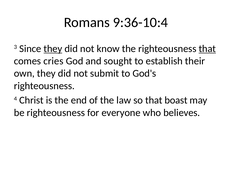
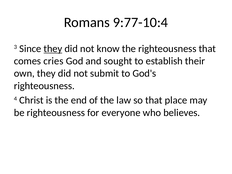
9:36-10:4: 9:36-10:4 -> 9:77-10:4 (140, 22)
that underline: present -> none (207, 49)
boast: boast -> place (176, 100)
